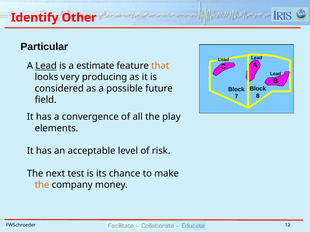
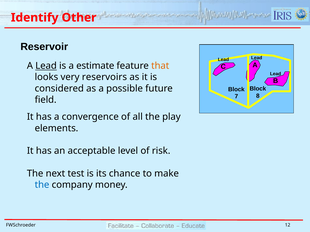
Particular: Particular -> Reservoir (44, 47)
producing: producing -> reservoirs (104, 77)
the colour: orange -> blue (42, 185)
